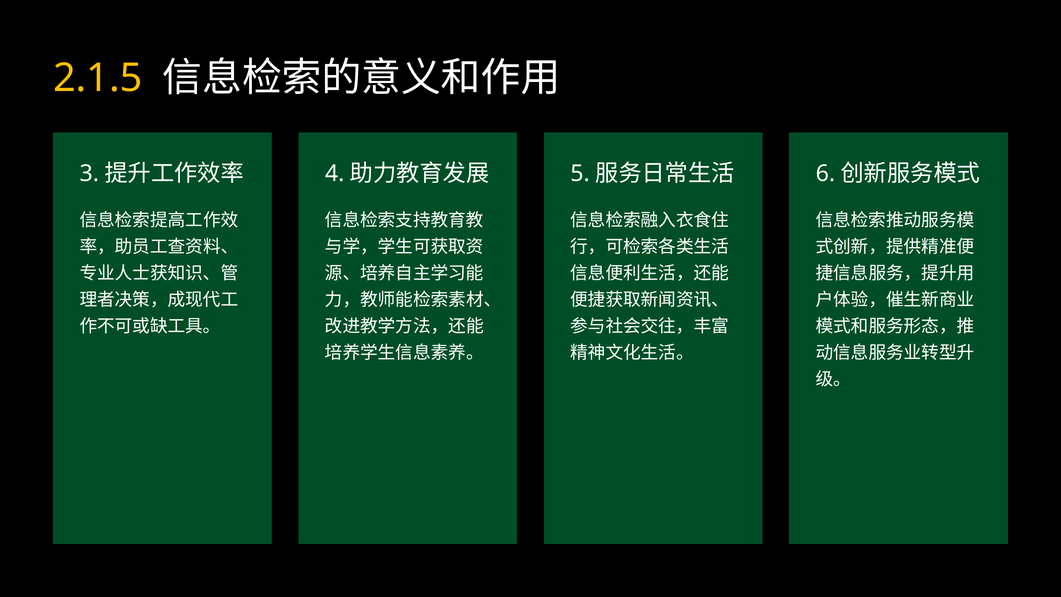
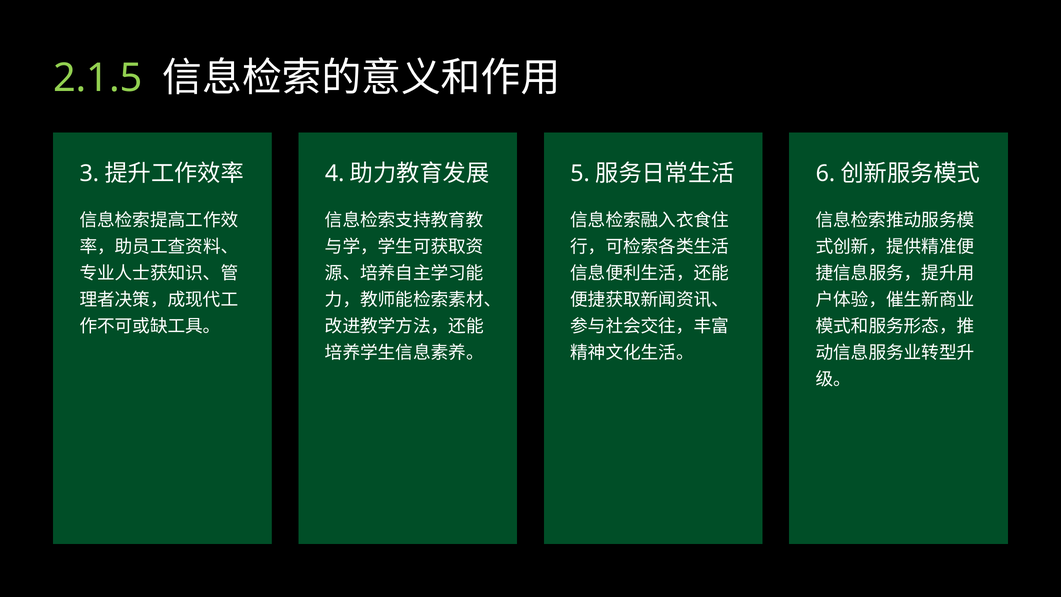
2.1.5 colour: yellow -> light green (98, 78)
